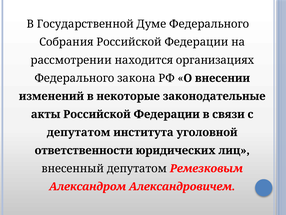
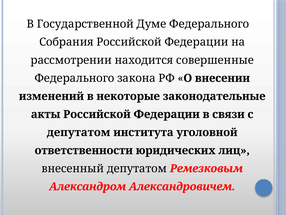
организациях: организациях -> совершенные (215, 60)
